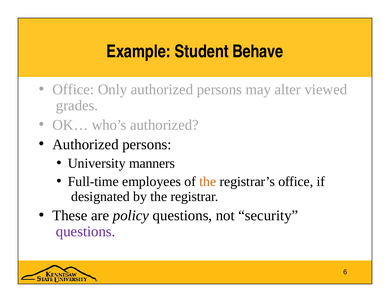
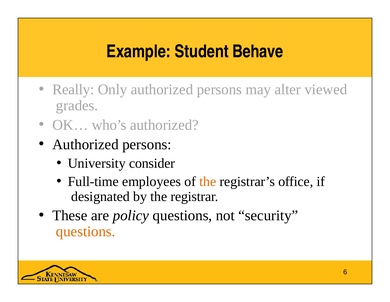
Office: Office -> Really (73, 89)
manners: manners -> consider (152, 163)
questions colour: purple -> orange (86, 231)
